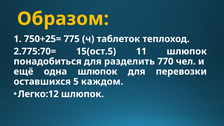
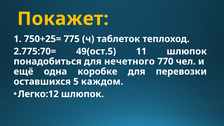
Образом: Образом -> Покажет (63, 19)
15(ост.5: 15(ост.5 -> 49(ост.5 (96, 51)
разделить: разделить -> нечетного (129, 61)
одна шлюпок: шлюпок -> коробке (97, 72)
